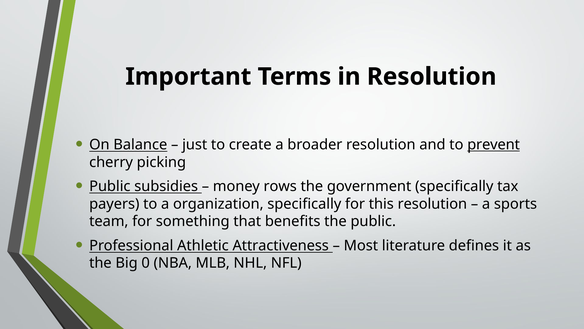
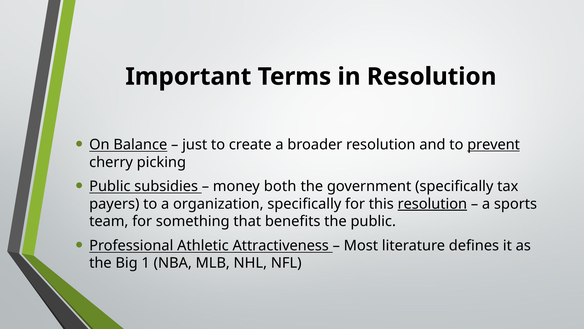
rows: rows -> both (280, 186)
resolution underline: none -> present (432, 204)
0: 0 -> 1 (146, 263)
